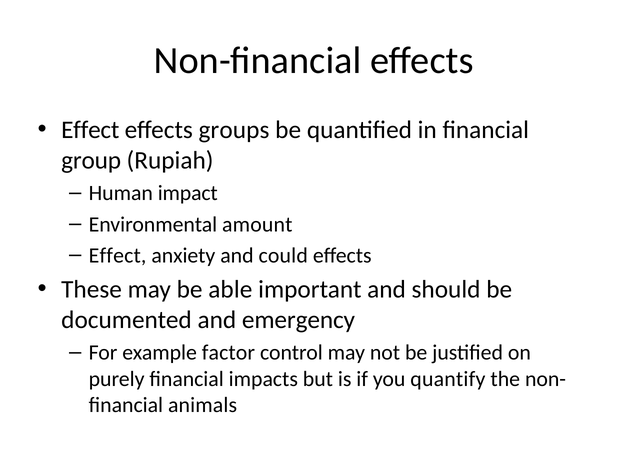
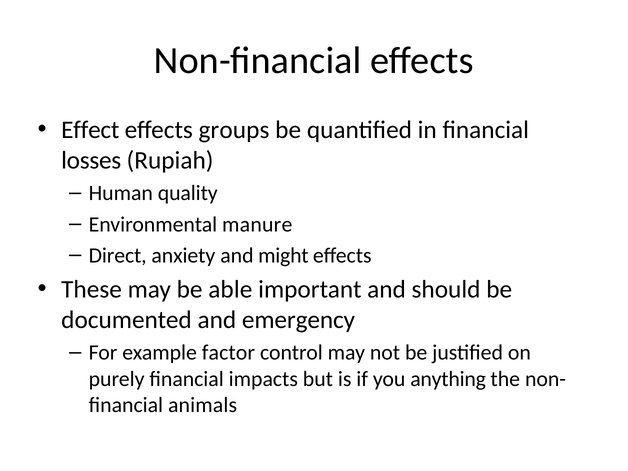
group: group -> losses (91, 160)
impact: impact -> quality (188, 193)
amount: amount -> manure (257, 224)
Effect: Effect -> Direct (118, 255)
could: could -> might (283, 255)
quantify: quantify -> anything (448, 379)
